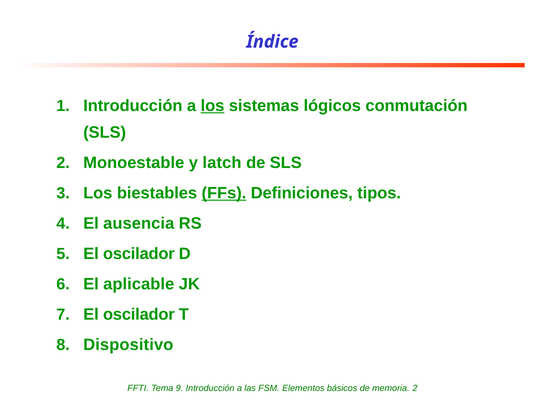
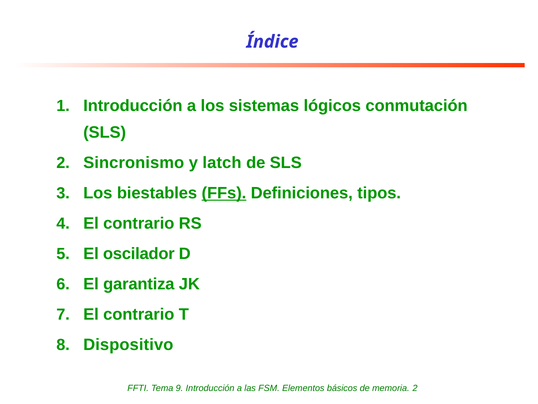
los underline: present -> none (213, 106)
Monoestable: Monoestable -> Sincronismo (134, 163)
ausencia: ausencia -> contrario (139, 223)
aplicable: aplicable -> garantiza (139, 284)
oscilador: oscilador -> contrario (139, 314)
